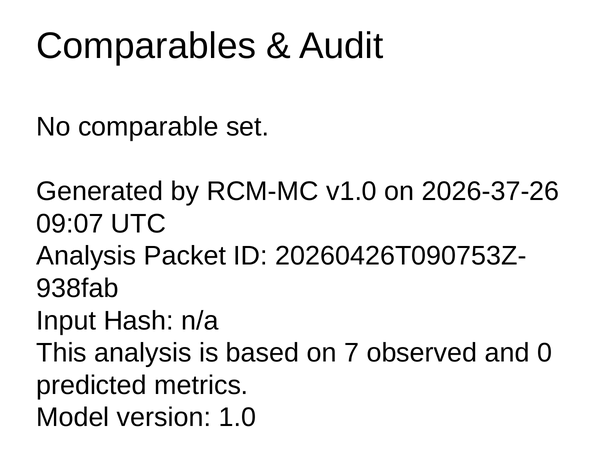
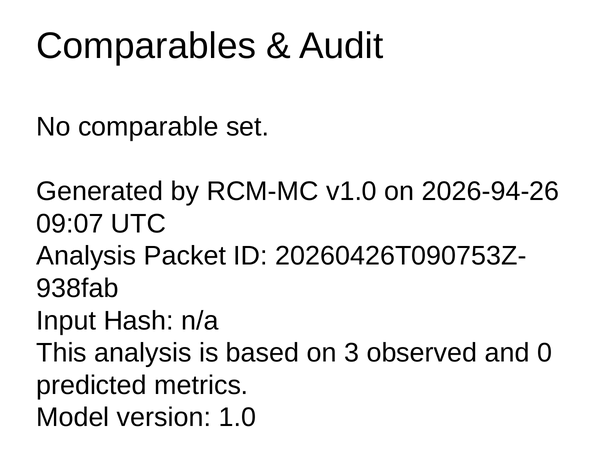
2026-37-26: 2026-37-26 -> 2026-94-26 (491, 191)
7: 7 -> 3 (352, 353)
